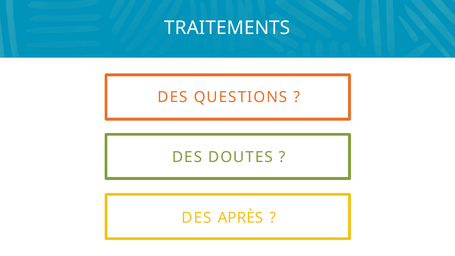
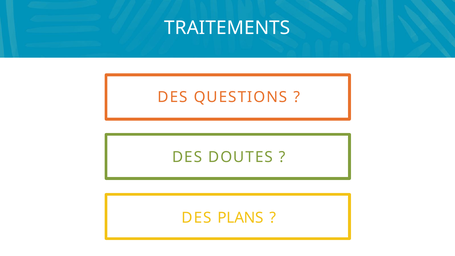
APRÈS: APRÈS -> PLANS (241, 218)
